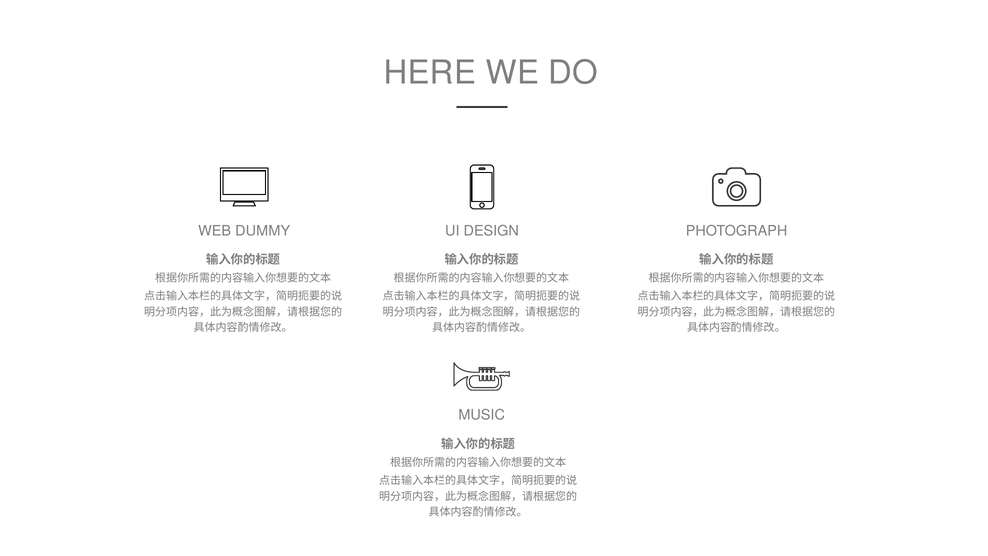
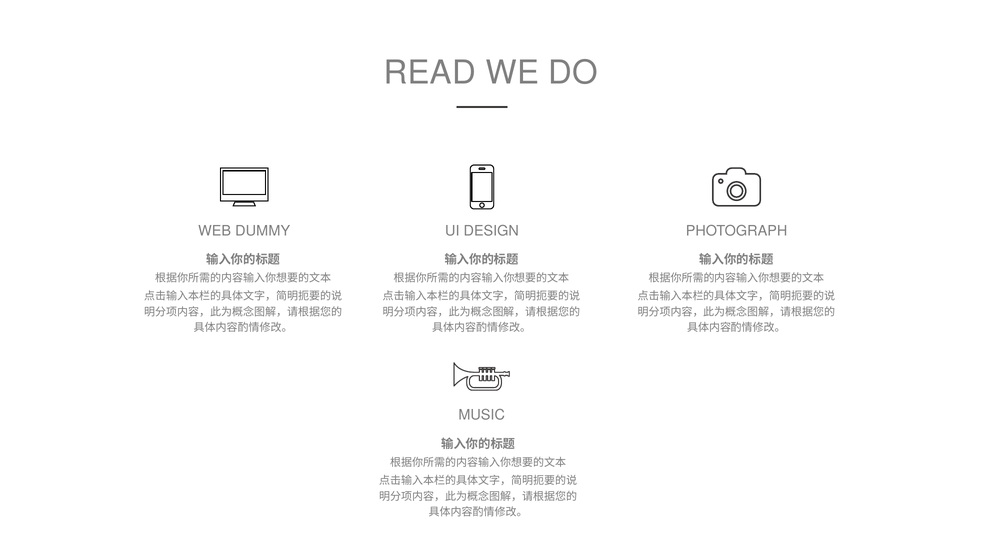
HERE: HERE -> READ (430, 73)
